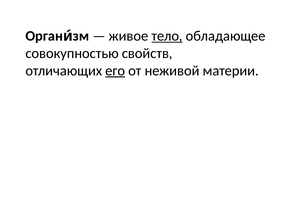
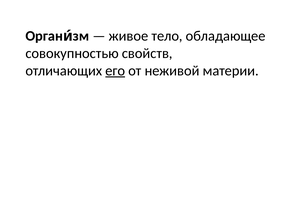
тело underline: present -> none (167, 36)
